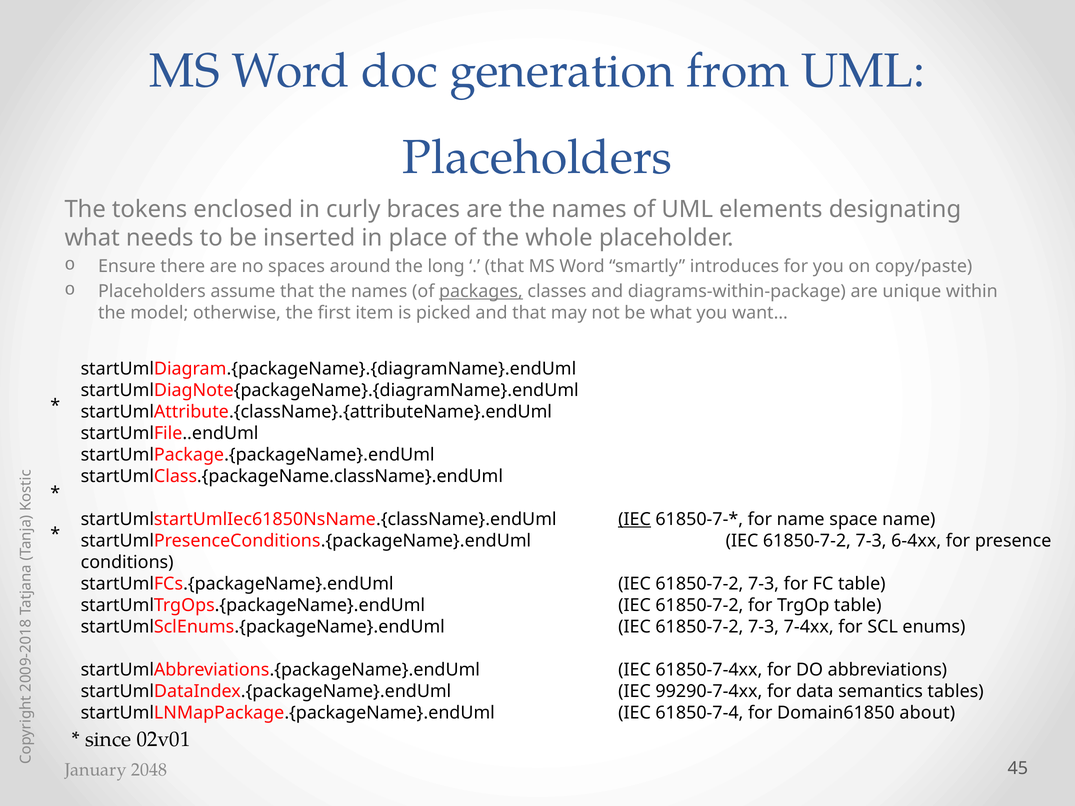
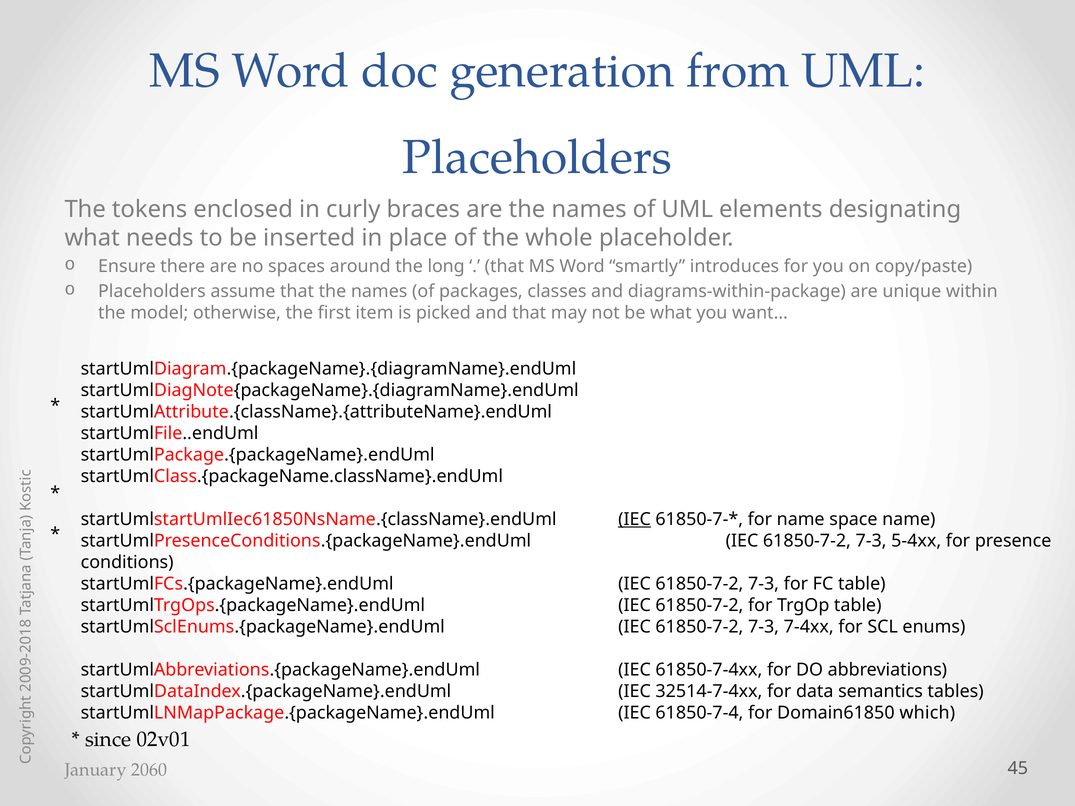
packages underline: present -> none (481, 291)
6-4xx: 6-4xx -> 5-4xx (916, 541)
99290-7-4xx: 99290-7-4xx -> 32514-7-4xx (709, 692)
about: about -> which (927, 713)
2048: 2048 -> 2060 (149, 770)
